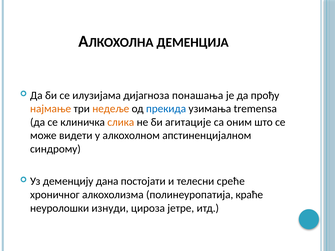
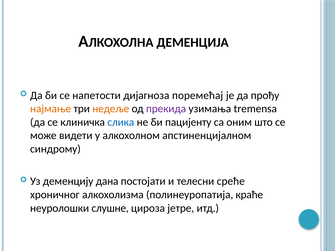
илузијама: илузијама -> напетости (97, 95)
понашања: понашања -> поремећај (198, 95)
прекида colour: blue -> purple (166, 109)
слика colour: orange -> blue (121, 122)
агитације: агитације -> пацијенту (188, 122)
изнуди: изнуди -> слушне (110, 208)
